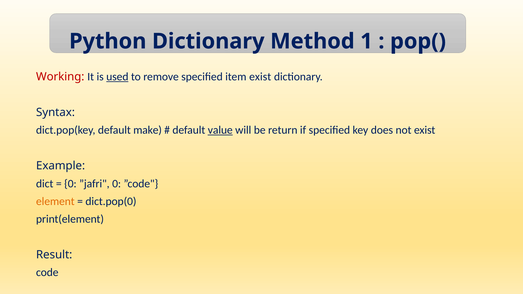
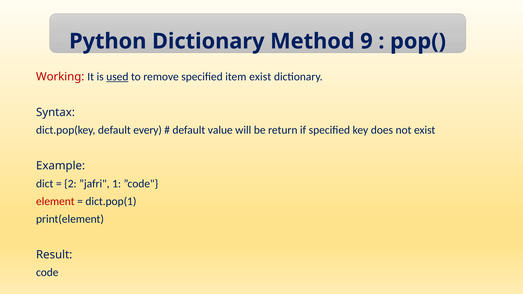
1: 1 -> 9 (366, 41)
make: make -> every (148, 130)
value underline: present -> none (220, 130)
0: 0 -> 2 (70, 184)
”jafri 0: 0 -> 1 (117, 184)
element colour: orange -> red (55, 201)
dict.pop(0: dict.pop(0 -> dict.pop(1 (111, 201)
